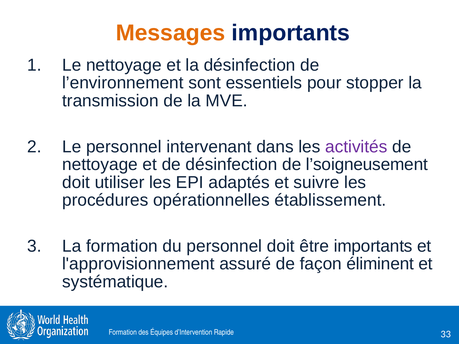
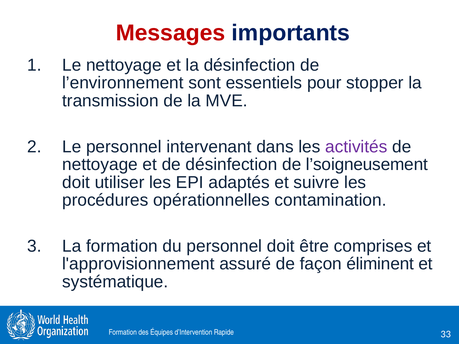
Messages colour: orange -> red (170, 33)
établissement: établissement -> contamination (330, 200)
être importants: importants -> comprises (373, 246)
